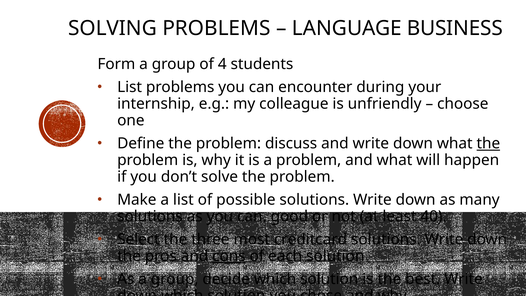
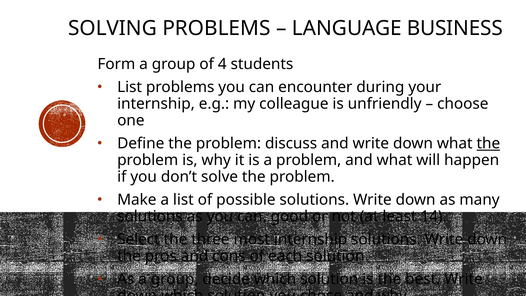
40: 40 -> 14 (434, 216)
most creditcard: creditcard -> internship (311, 239)
cons underline: present -> none (229, 256)
